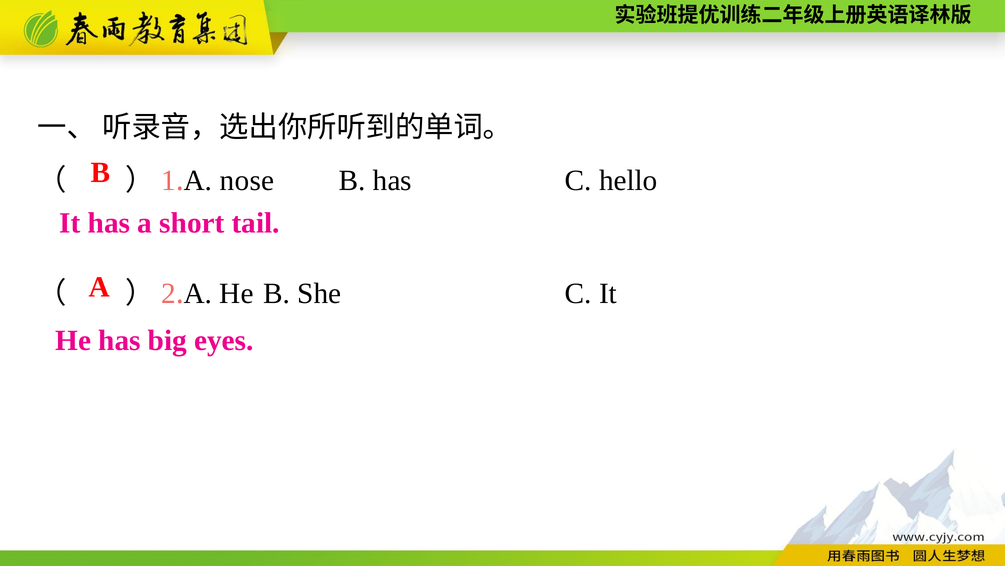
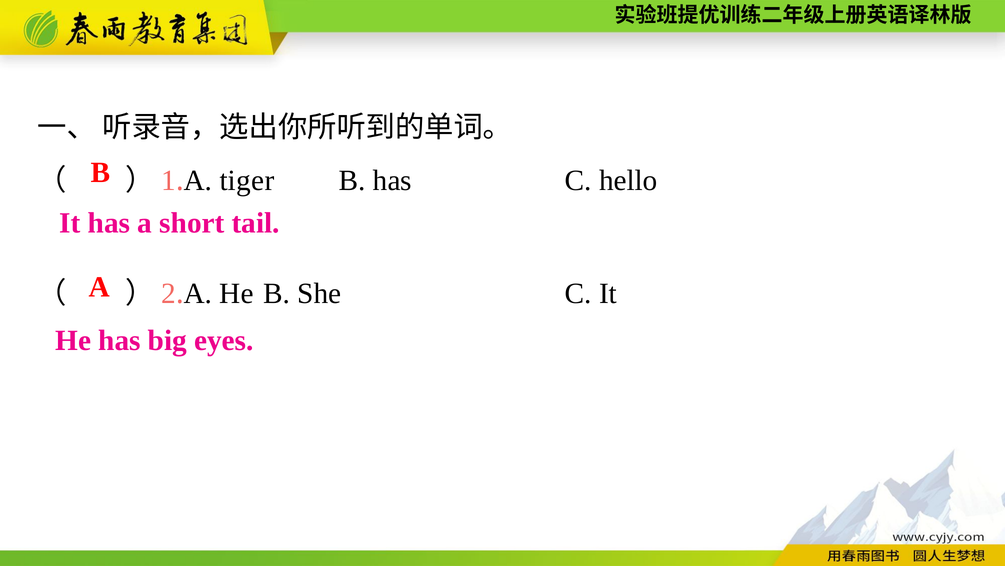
nose: nose -> tiger (247, 180)
